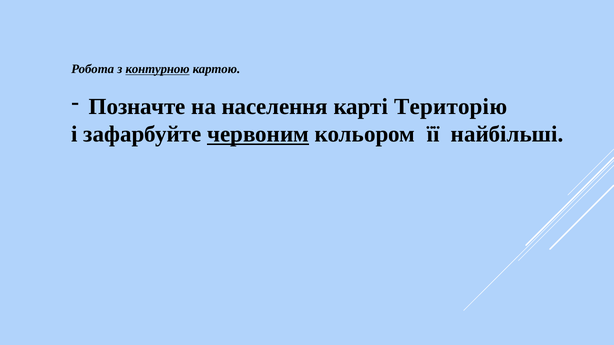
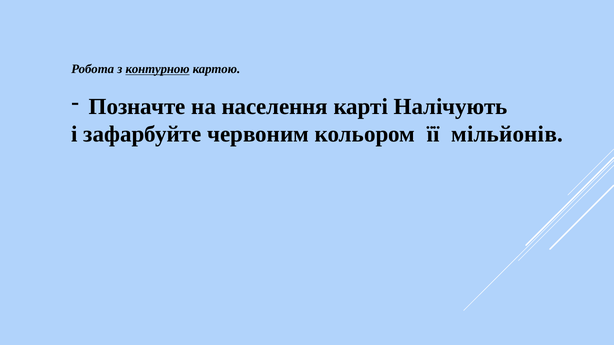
Територію: Територію -> Налічують (451, 107)
червоним underline: present -> none (258, 134)
найбільші: найбільші -> мільйонів (507, 134)
